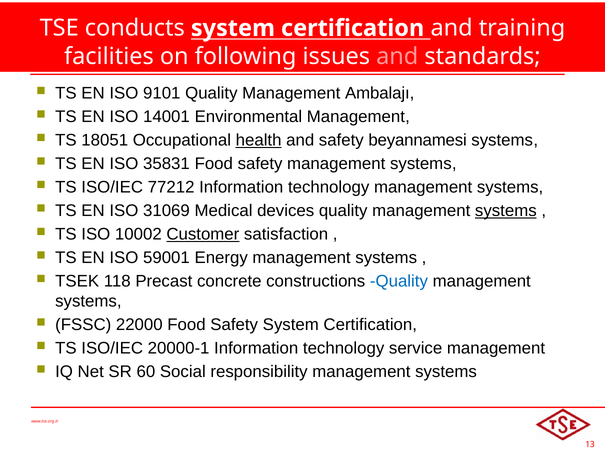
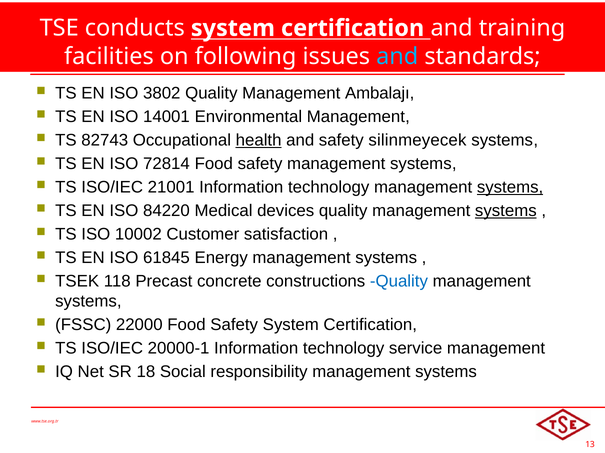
and colour: pink -> light blue (397, 56)
9101: 9101 -> 3802 (162, 93)
18051: 18051 -> 82743 (105, 141)
beyannamesi: beyannamesi -> silinmeyecek (417, 141)
35831: 35831 -> 72814 (166, 164)
77212: 77212 -> 21001 (171, 188)
systems underline: none -> present (510, 188)
31069: 31069 -> 84220 (166, 211)
Customer underline: present -> none (203, 235)
59001: 59001 -> 61845 (166, 258)
60: 60 -> 18 (146, 373)
